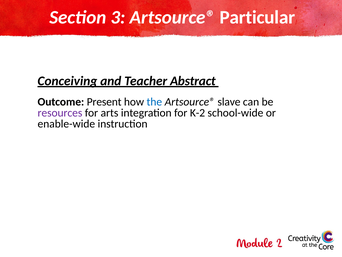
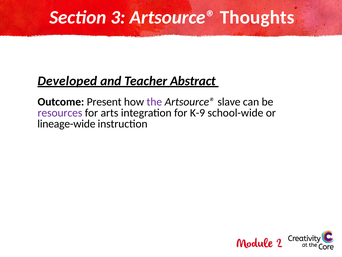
Particular: Particular -> Thoughts (257, 17)
Conceiving: Conceiving -> Developed (67, 81)
the colour: blue -> purple (154, 102)
K-2: K-2 -> K-9 (198, 113)
enable-wide: enable-wide -> lineage-wide (66, 124)
